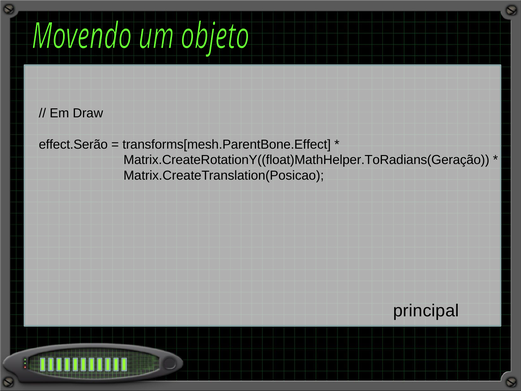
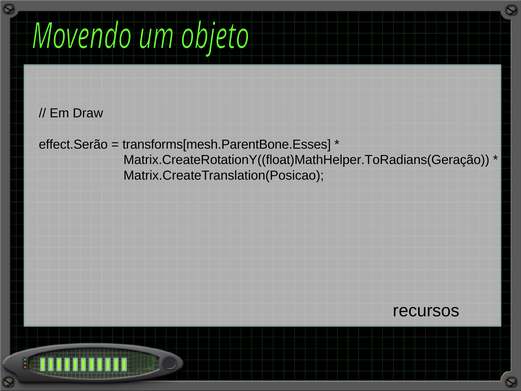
transforms[mesh.ParentBone.Effect: transforms[mesh.ParentBone.Effect -> transforms[mesh.ParentBone.Esses (227, 144)
principal: principal -> recursos (426, 311)
